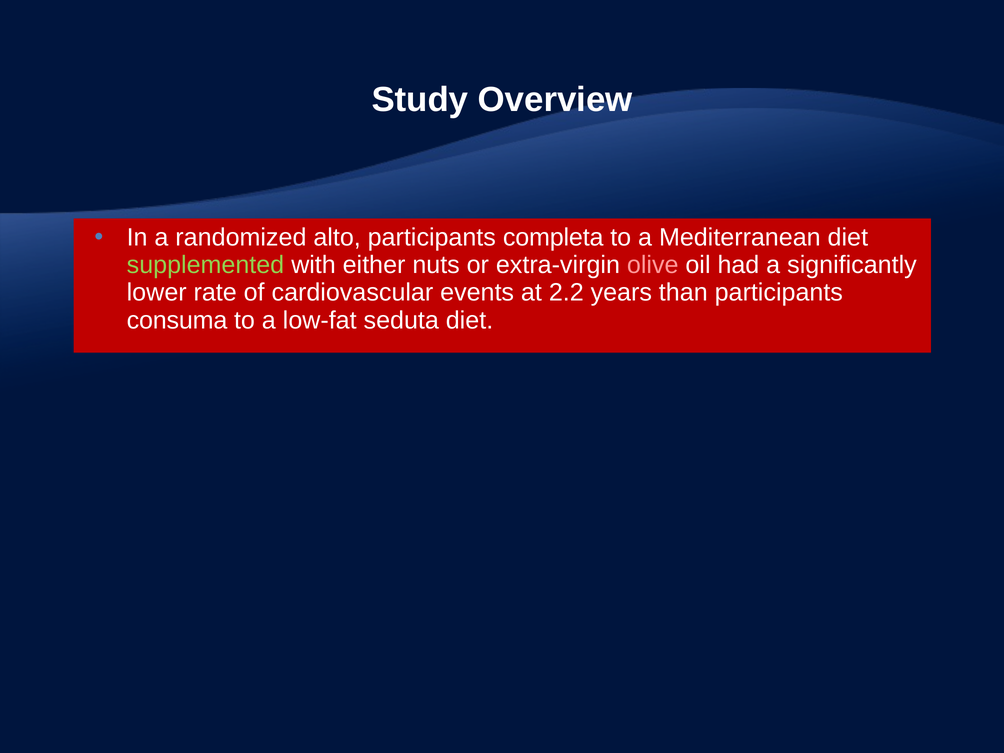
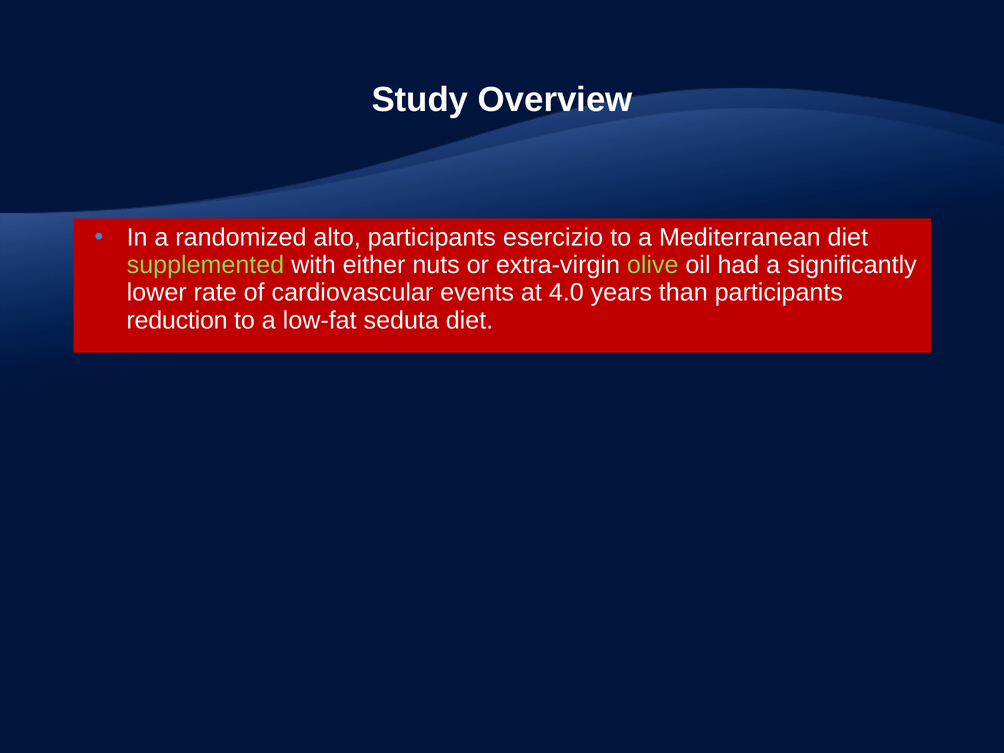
completa: completa -> esercizio (553, 237)
olive colour: pink -> light green (653, 265)
2.2: 2.2 -> 4.0 (566, 293)
consuma: consuma -> reduction (177, 320)
